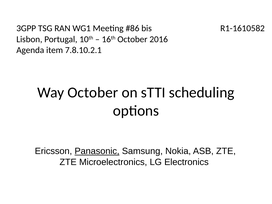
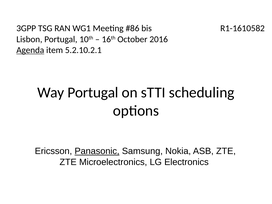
Agenda underline: none -> present (30, 50)
7.8.10.2.1: 7.8.10.2.1 -> 5.2.10.2.1 (83, 50)
Way October: October -> Portugal (93, 93)
